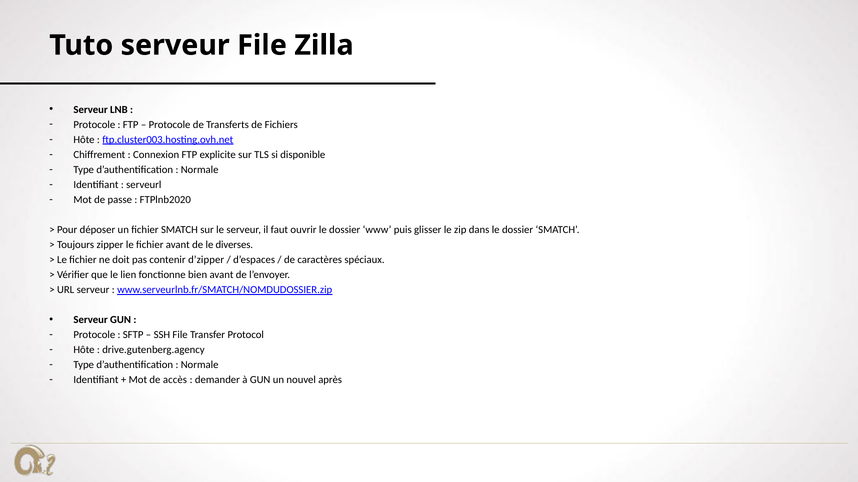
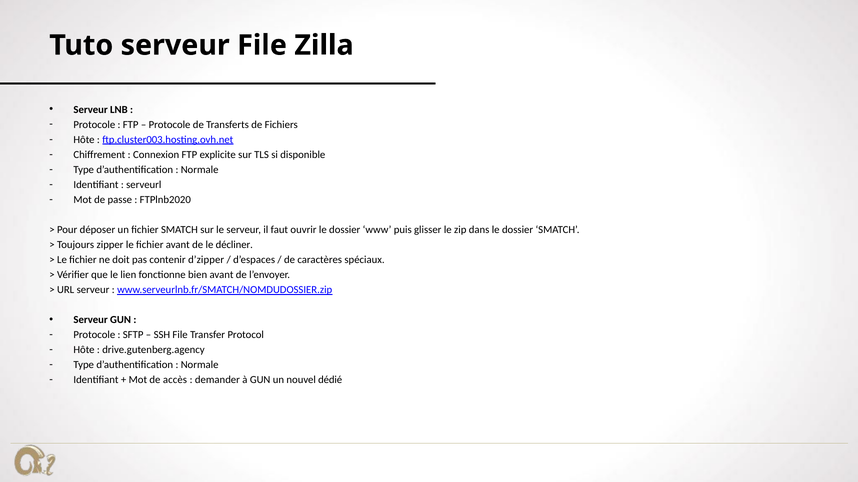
diverses: diverses -> décliner (234, 245)
après: après -> dédié (330, 380)
